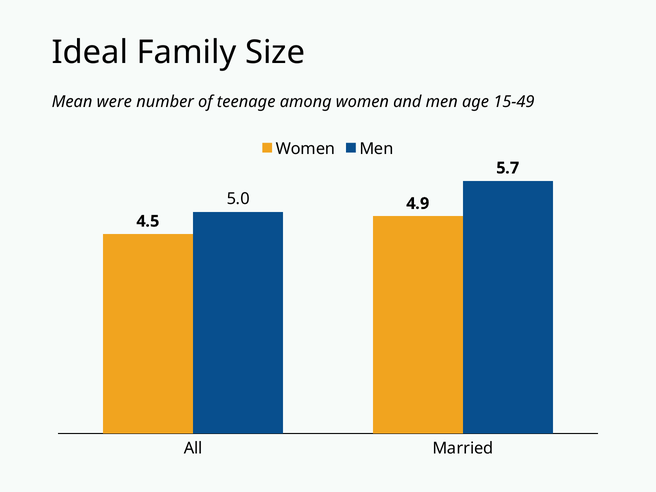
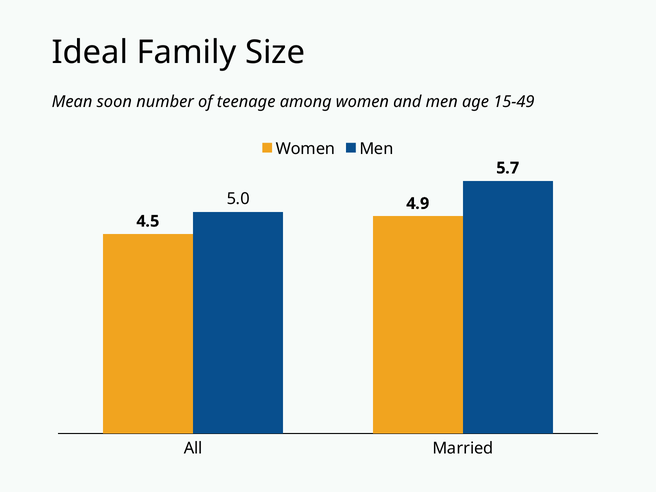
were: were -> soon (114, 102)
